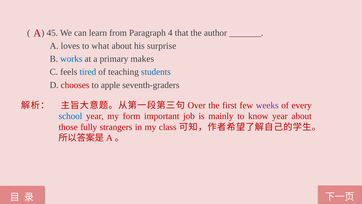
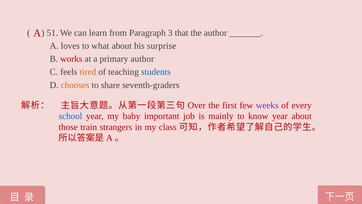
45: 45 -> 51 (52, 33)
4: 4 -> 3 (170, 33)
works colour: blue -> red (71, 59)
primary makes: makes -> author (142, 59)
tired colour: blue -> orange (88, 72)
chooses colour: red -> orange (75, 85)
apple: apple -> share (110, 85)
form: form -> baby (132, 116)
fully: fully -> train (89, 127)
